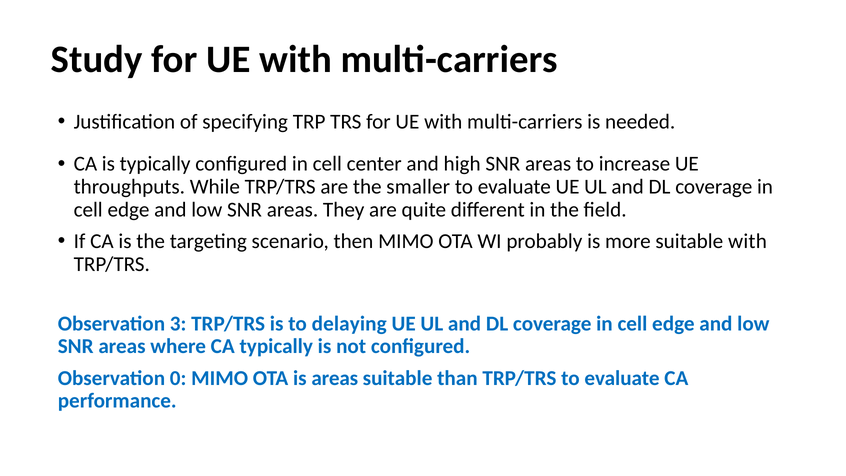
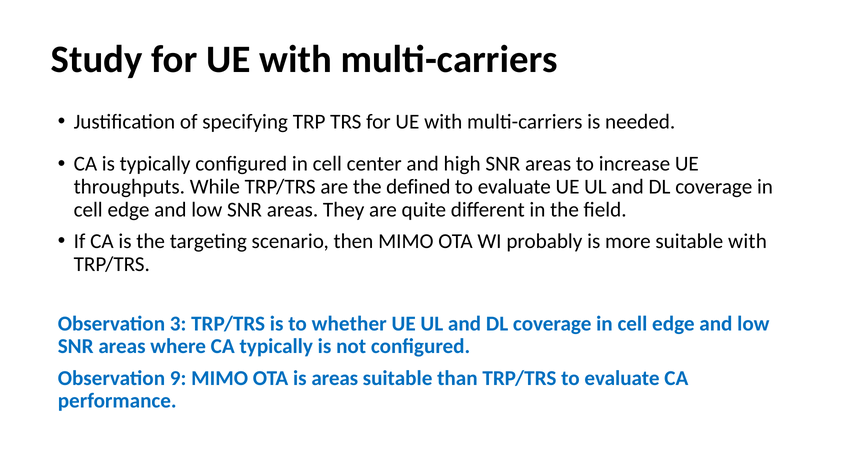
smaller: smaller -> defined (418, 187)
delaying: delaying -> whether (349, 324)
0: 0 -> 9 (178, 378)
